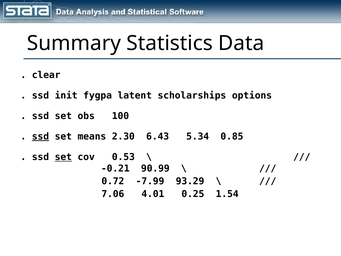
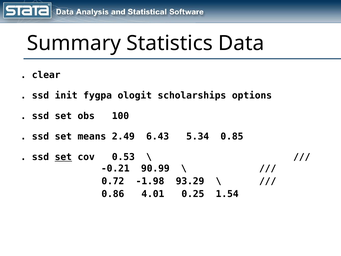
latent: latent -> ologit (135, 95)
ssd underline: present -> none (40, 136)
2.30: 2.30 -> 2.49 (123, 136)
-7.99: -7.99 -> -1.98 (150, 181)
7.06: 7.06 -> 0.86 (113, 194)
